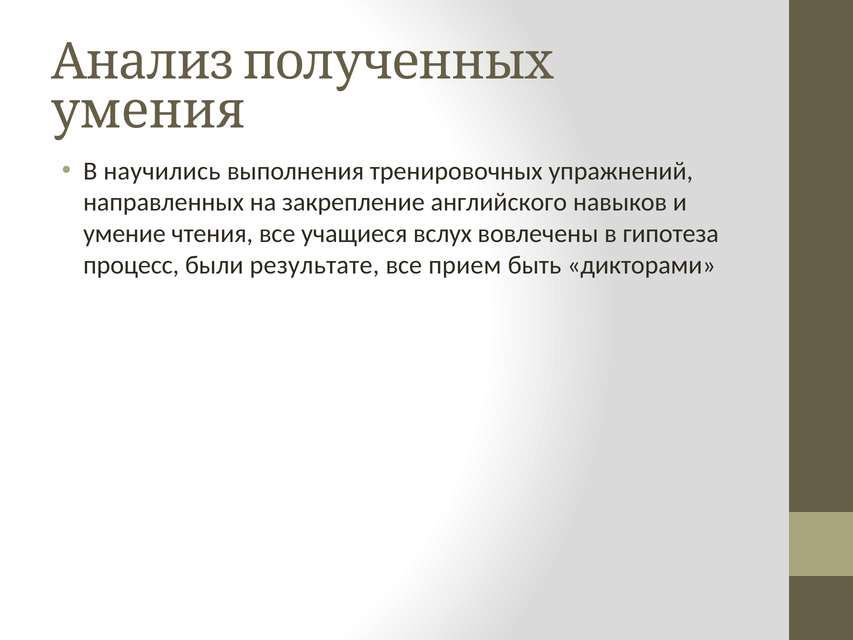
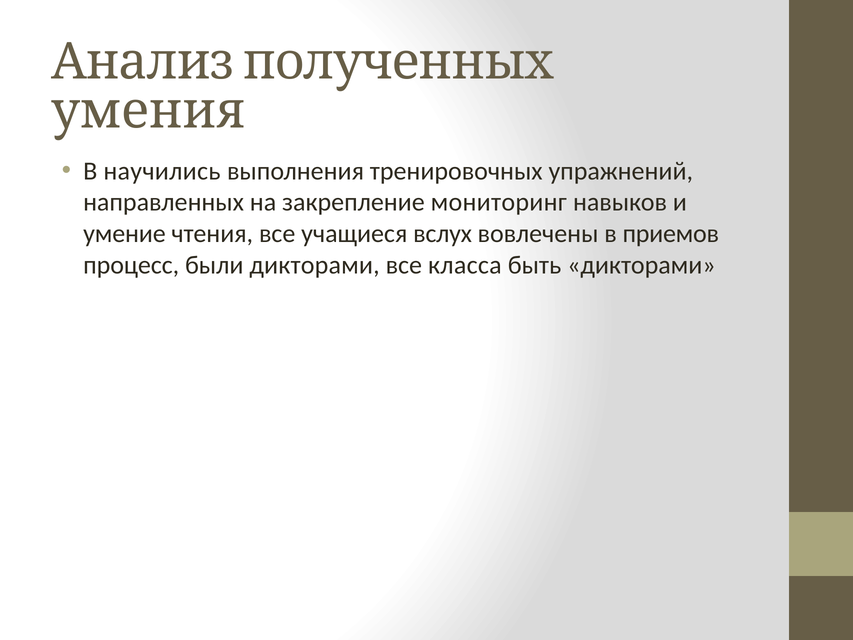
английского: английского -> мониторинг (499, 202)
гипотеза: гипотеза -> приемов (671, 234)
были результате: результате -> дикторами (315, 265)
прием: прием -> класса (465, 265)
